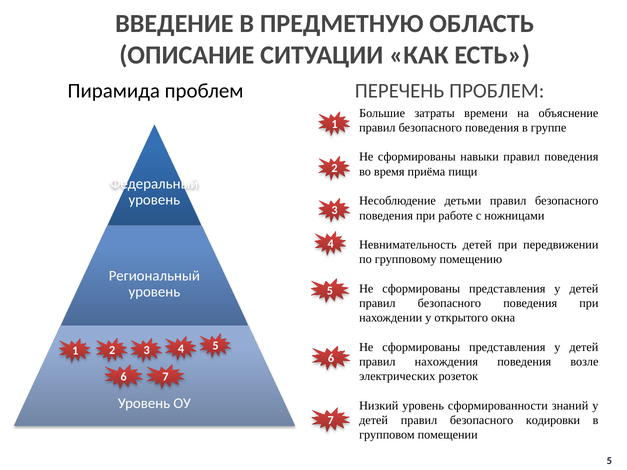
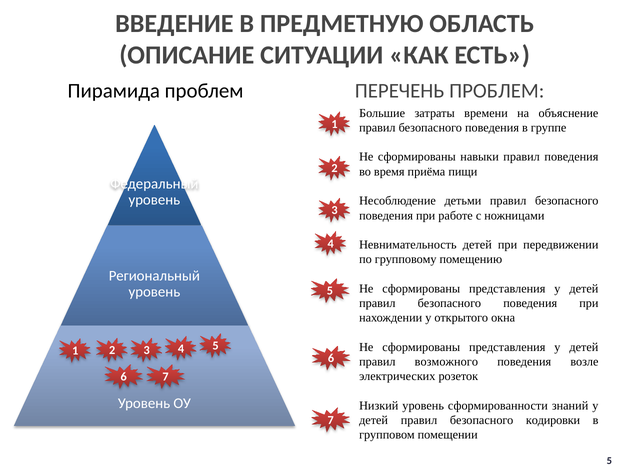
нахождения: нахождения -> возможного (446, 362)
